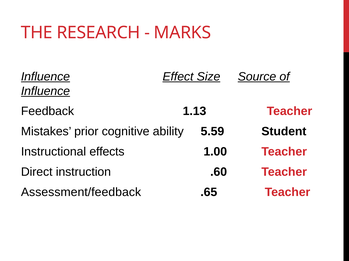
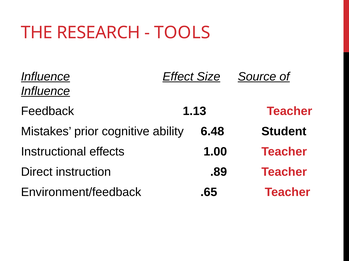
MARKS: MARKS -> TOOLS (182, 33)
5.59: 5.59 -> 6.48 (212, 132)
.60: .60 -> .89 (219, 172)
Assessment/feedback: Assessment/feedback -> Environment/feedback (81, 193)
